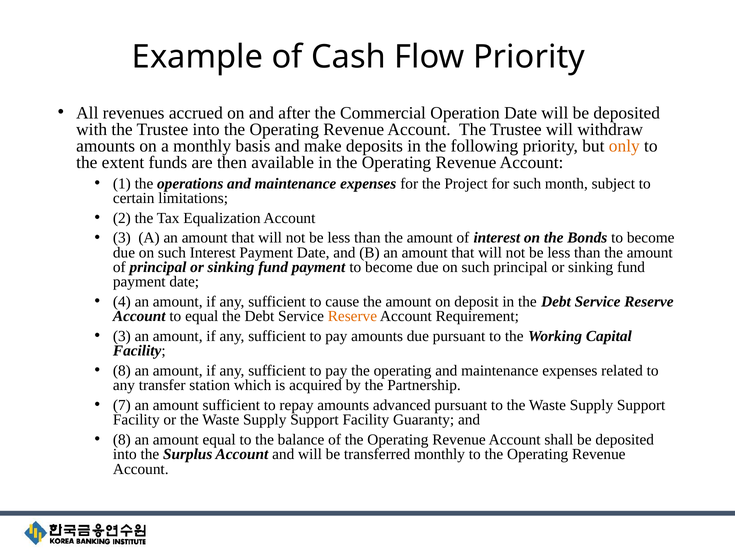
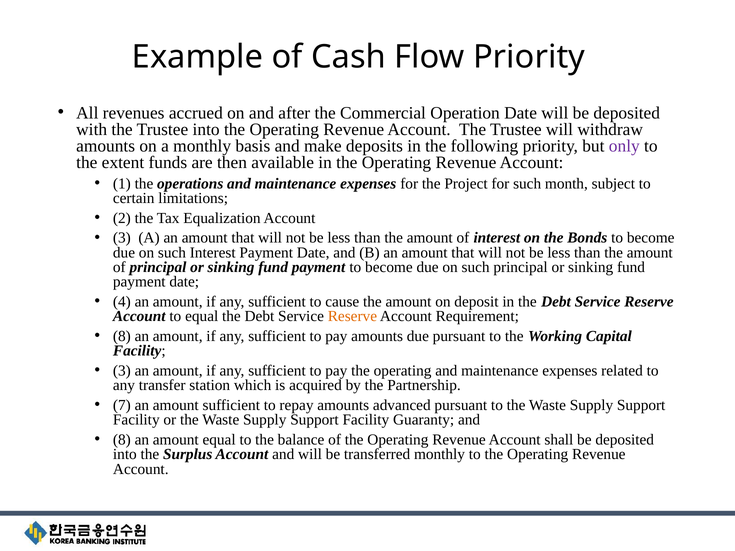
only colour: orange -> purple (624, 146)
3: 3 -> 8 (122, 336)
8: 8 -> 3 (122, 371)
